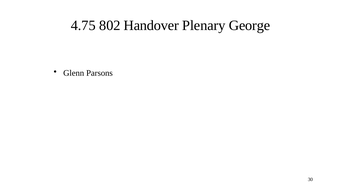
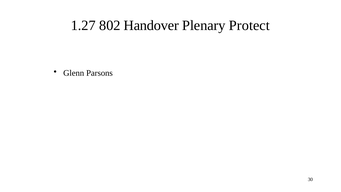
4.75: 4.75 -> 1.27 (83, 25)
George: George -> Protect (249, 25)
